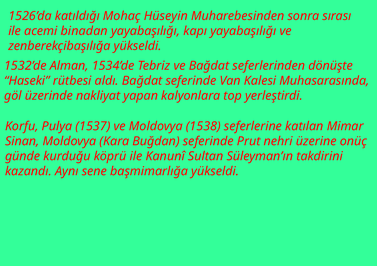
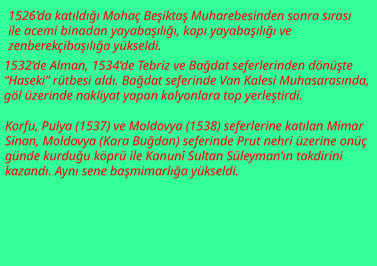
Hüseyin: Hüseyin -> Beşiktaş (166, 16)
